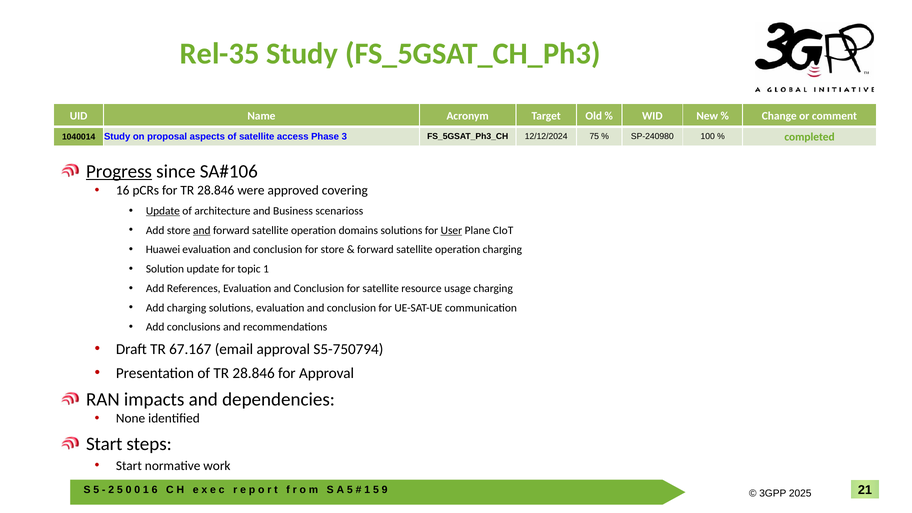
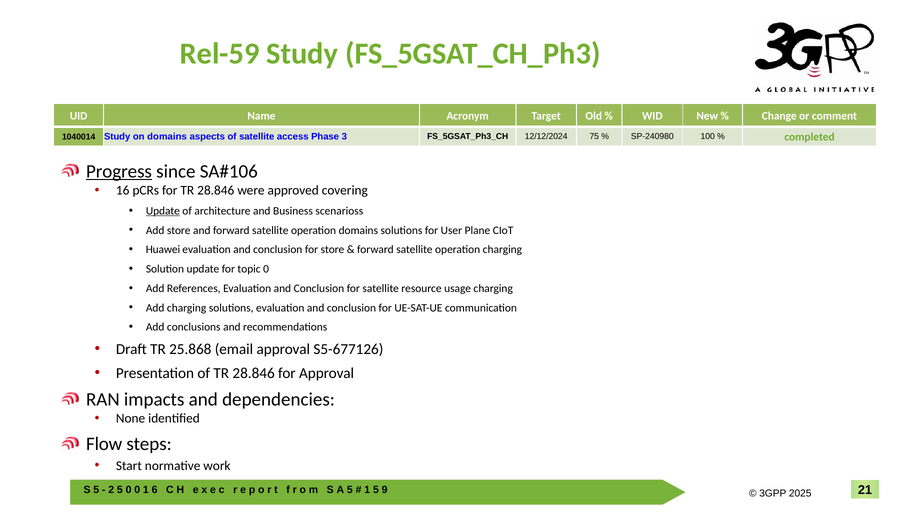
Rel-35: Rel-35 -> Rel-59 (220, 54)
on proposal: proposal -> domains (167, 137)
and underline: present -> none (202, 230)
User underline: present -> none (451, 230)
topic 1: 1 -> 0 (266, 269)
67.167: 67.167 -> 25.868 (190, 349)
S5-750794: S5-750794 -> S5-677126 (348, 349)
Start: Start -> Flow (104, 444)
